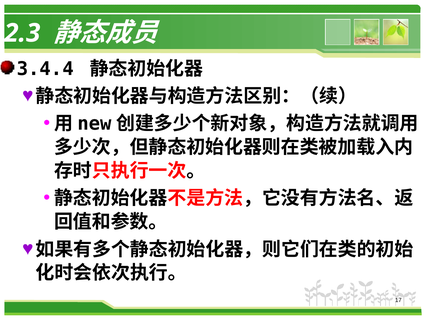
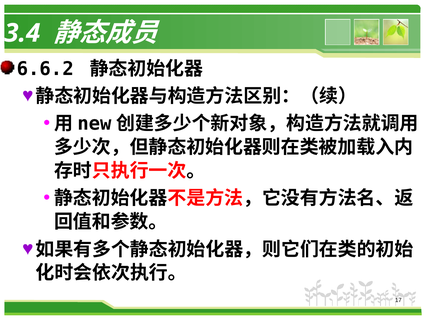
2.3: 2.3 -> 3.4 (22, 33)
3.4.4: 3.4.4 -> 6.6.2 (45, 69)
